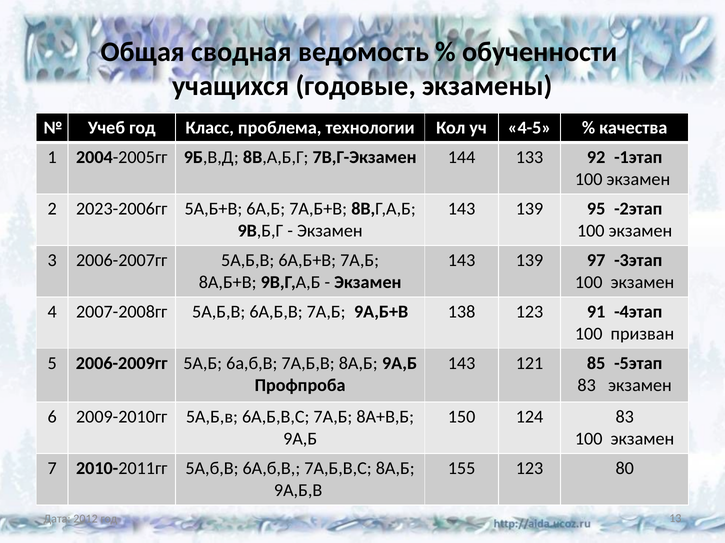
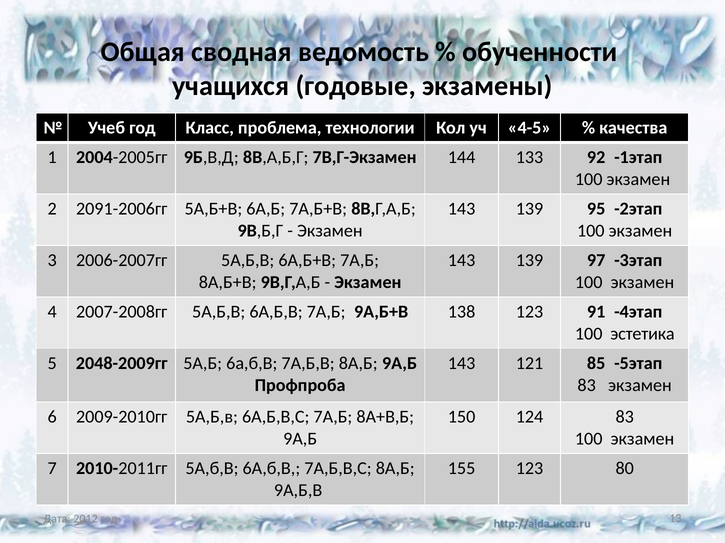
2023-2006гг: 2023-2006гг -> 2091-2006гг (122, 209)
призван: призван -> эстетика (643, 334)
2006-2009гг: 2006-2009гг -> 2048-2009гг (122, 364)
